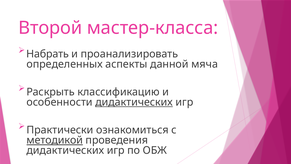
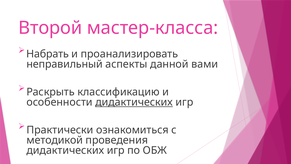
определенных: определенных -> неправильный (65, 64)
мяча: мяча -> вами (205, 64)
методикой underline: present -> none (55, 140)
